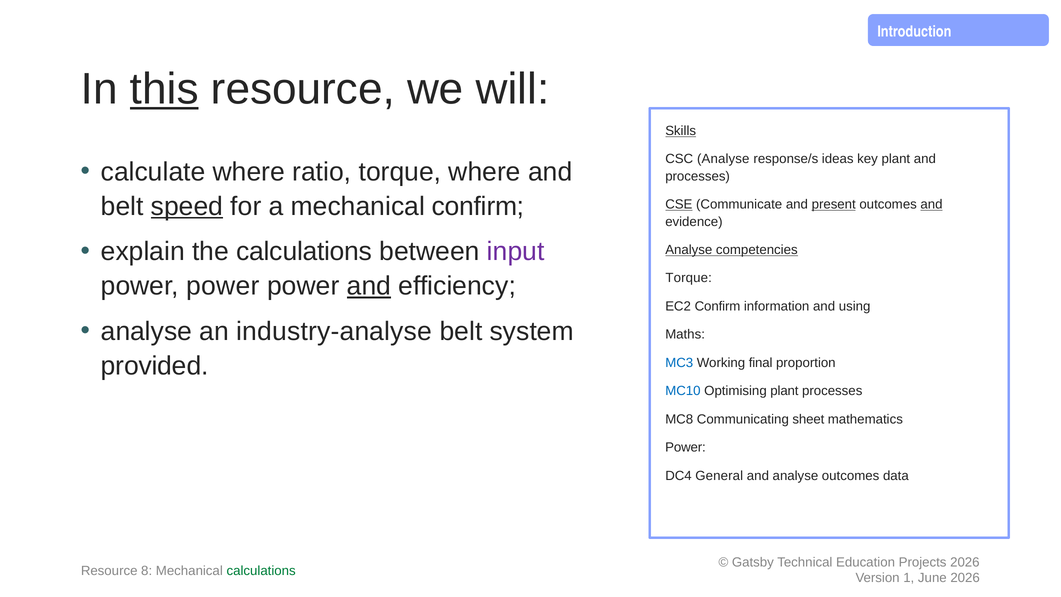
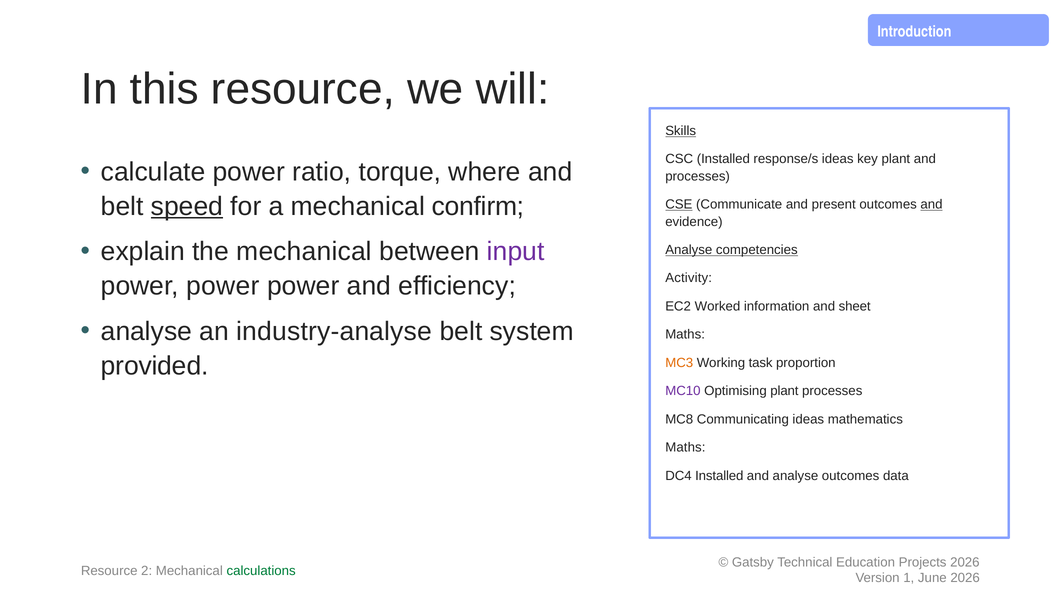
this underline: present -> none (164, 89)
CSC Analyse: Analyse -> Installed (723, 159)
calculate where: where -> power (249, 172)
present underline: present -> none (834, 204)
the calculations: calculations -> mechanical (304, 252)
Torque: Torque -> Activity (689, 278)
and underline: present -> none (369, 286)
EC2 Confirm: Confirm -> Worked (717, 306)
using: using -> sheet (855, 306)
MC3 colour: blue -> orange (679, 363)
final: final -> task (761, 363)
MC10 colour: blue -> purple (683, 391)
Communicating sheet: sheet -> ideas (808, 419)
Power: Power -> Maths (685, 447)
DC4 General: General -> Installed (719, 476)
8: 8 -> 2 (147, 571)
